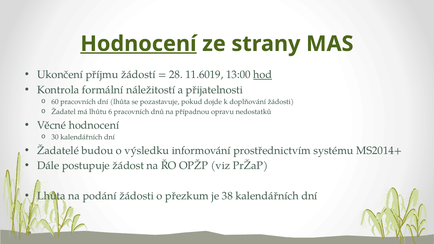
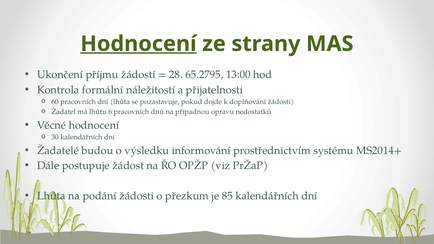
11.6019: 11.6019 -> 65.2795 (204, 75)
hod underline: present -> none (263, 75)
38: 38 -> 85 (227, 196)
